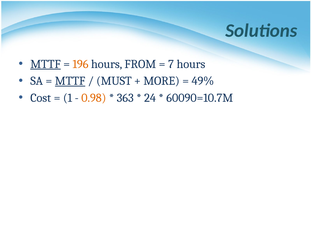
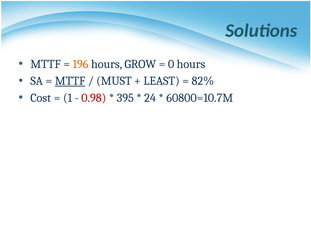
MTTF underline: present -> none (45, 64)
FROM: FROM -> GROW (140, 64)
7: 7 -> 0 (171, 64)
MORE: MORE -> LEAST (162, 81)
49%: 49% -> 82% (203, 81)
0.98 colour: orange -> red (94, 98)
363: 363 -> 395 (125, 98)
60090=10.7M: 60090=10.7M -> 60800=10.7M (200, 98)
